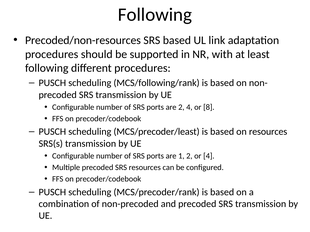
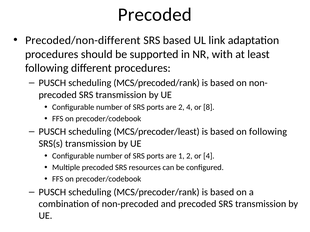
Following: Following -> Precoded (155, 15)
Precoded/non-resources: Precoded/non-resources -> Precoded/non-different (83, 40)
MCS/following/rank: MCS/following/rank -> MCS/precoded/rank (157, 83)
on resources: resources -> following (268, 132)
